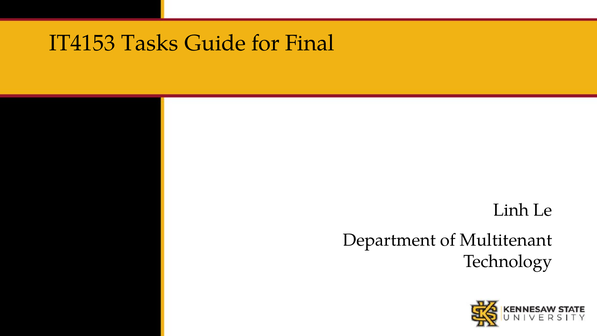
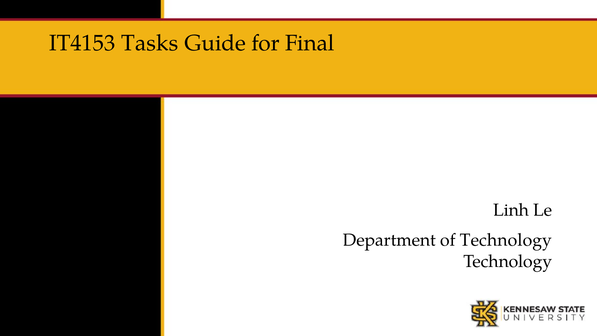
of Multitenant: Multitenant -> Technology (506, 240)
